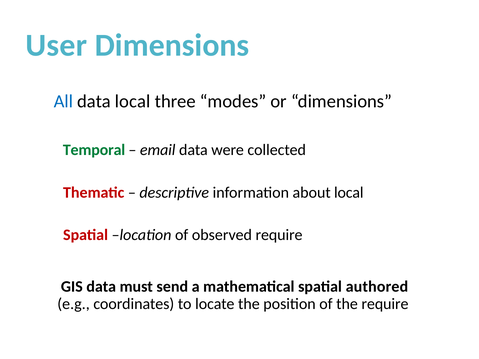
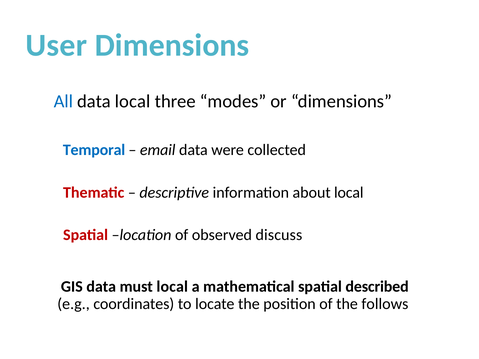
Temporal colour: green -> blue (94, 150)
observed require: require -> discuss (279, 235)
must send: send -> local (172, 287)
authored: authored -> described (377, 287)
the require: require -> follows (385, 304)
